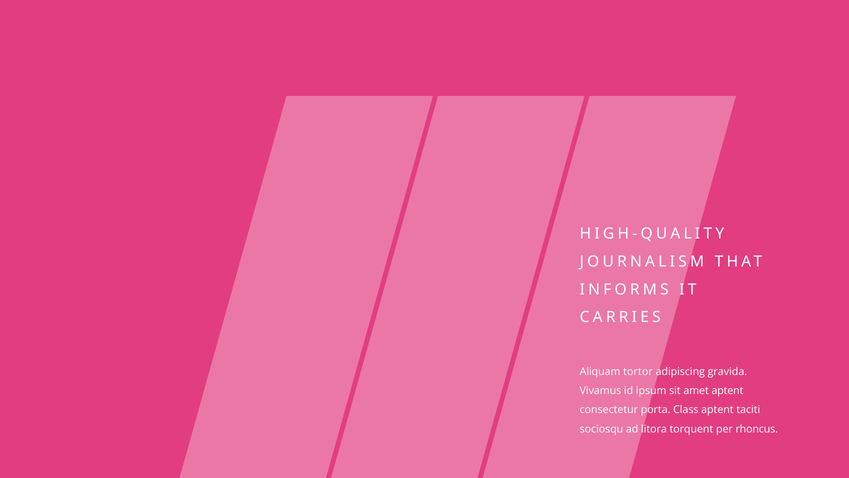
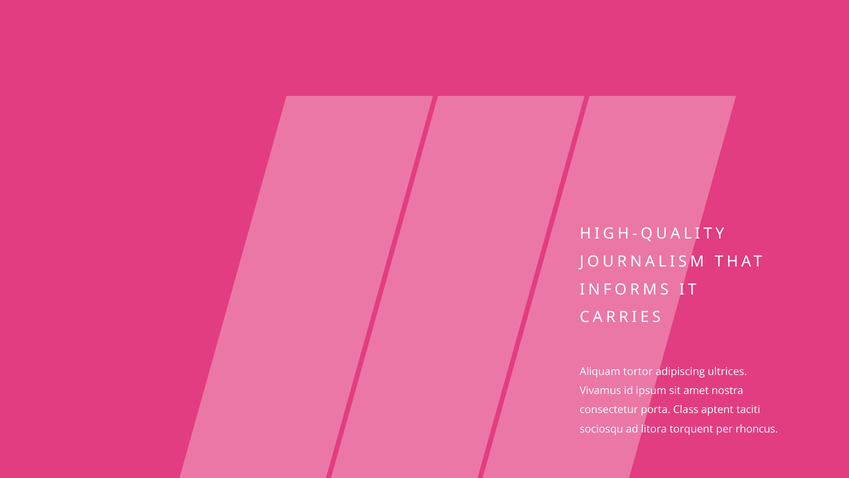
gravida: gravida -> ultrices (727, 371)
amet aptent: aptent -> nostra (727, 391)
